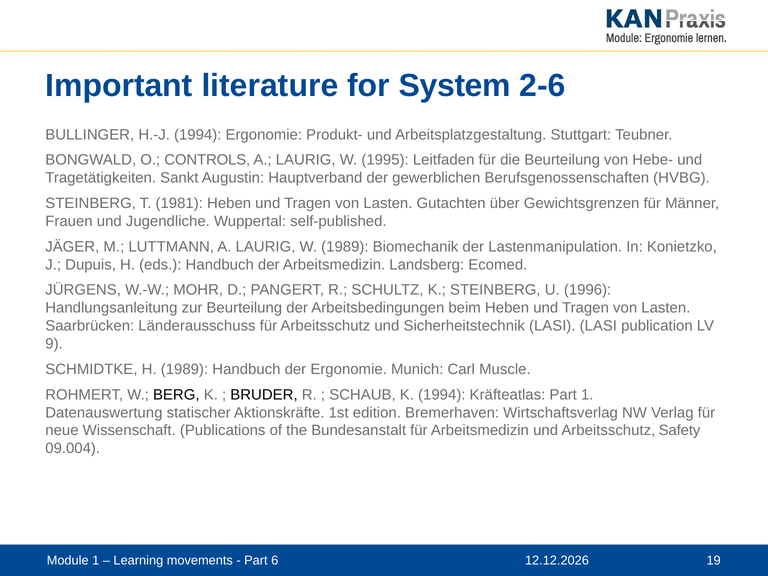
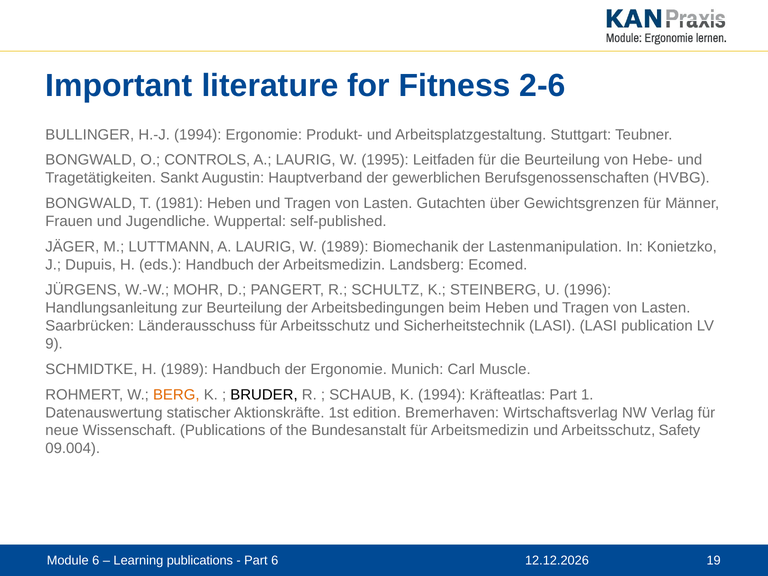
System: System -> Fitness (455, 86)
STEINBERG: STEINBERG -> BONGWALD (91, 203)
BERG colour: black -> orange (176, 395)
Module 1: 1 -> 6 (96, 560)
Learning movements: movements -> publications (200, 560)
